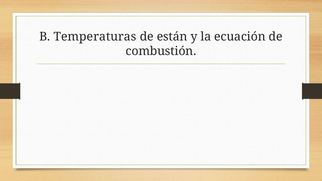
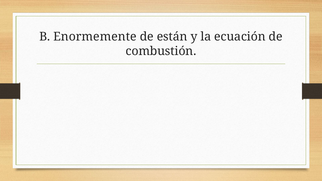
Temperaturas: Temperaturas -> Enormemente (95, 37)
